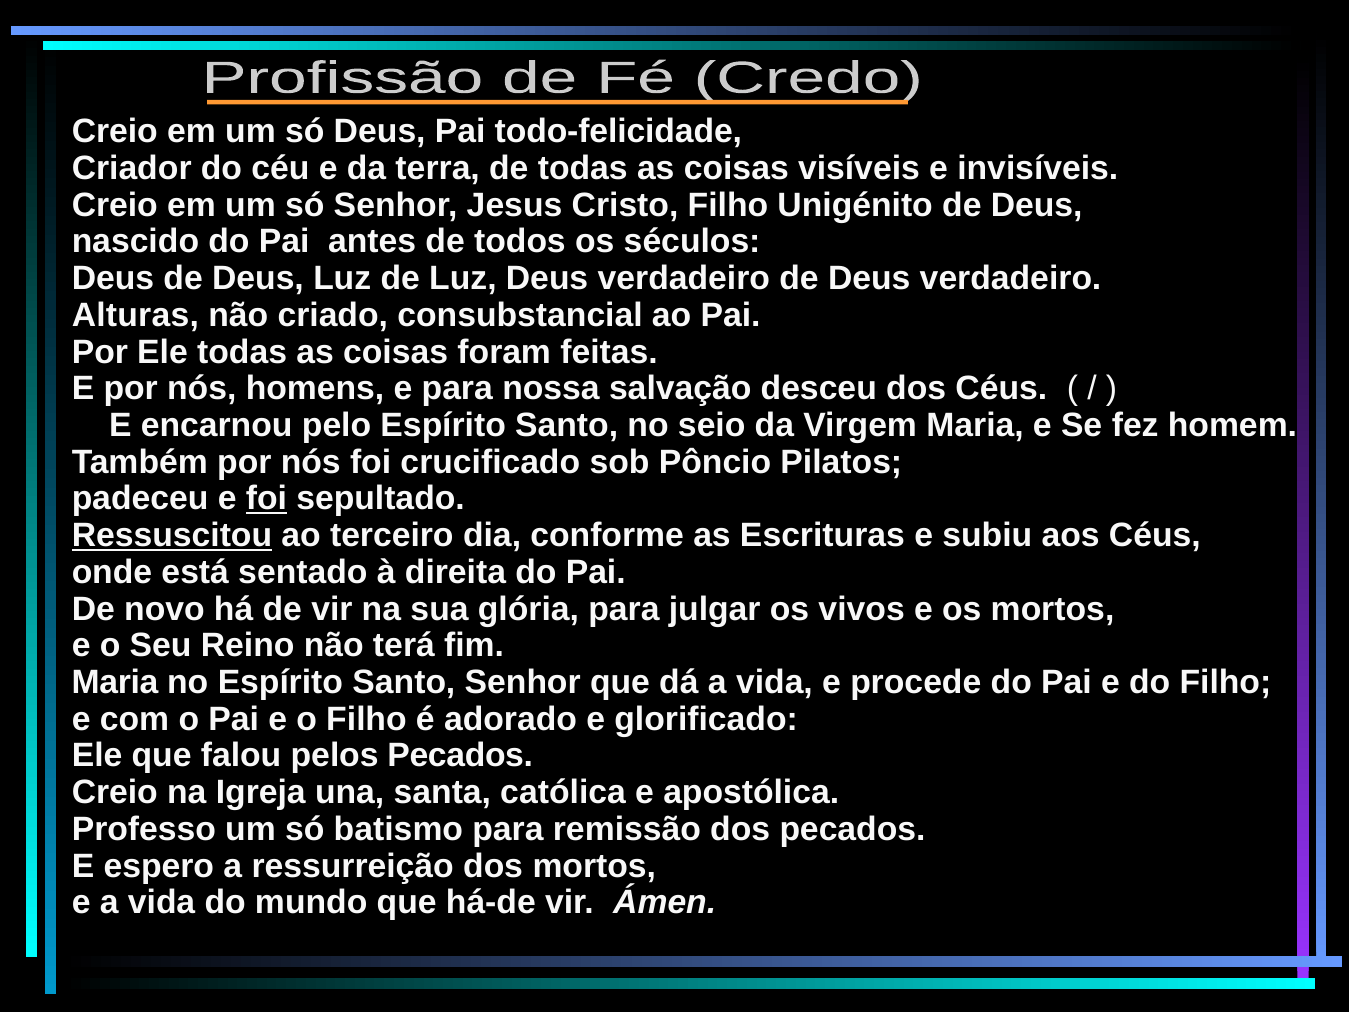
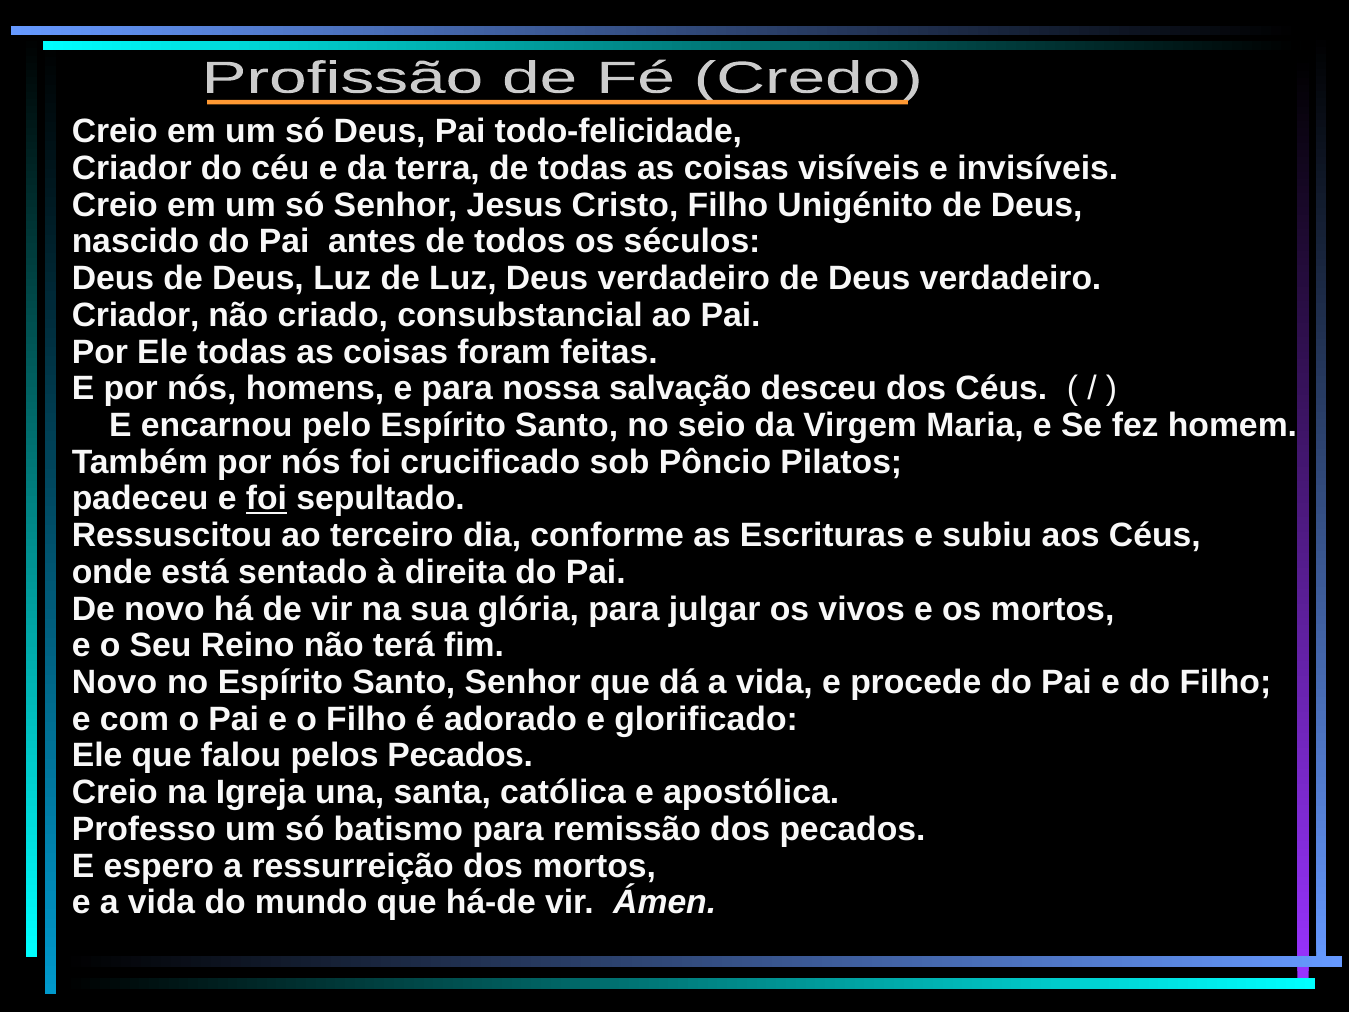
Alturas: Alturas -> Criador (136, 315)
Ressuscitou underline: present -> none (172, 535)
Maria: Maria -> Novo (115, 682)
